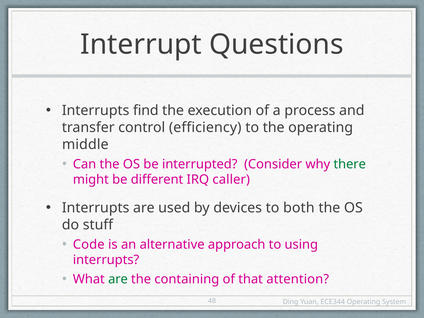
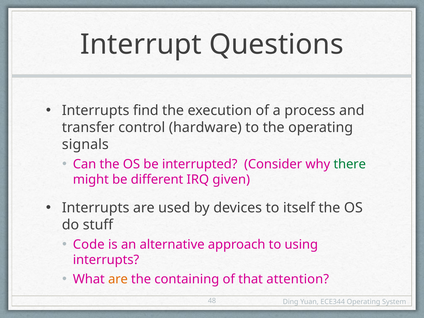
efficiency: efficiency -> hardware (205, 127)
middle: middle -> signals (85, 144)
caller: caller -> given (231, 180)
both: both -> itself (299, 208)
are colour: green -> orange (118, 279)
